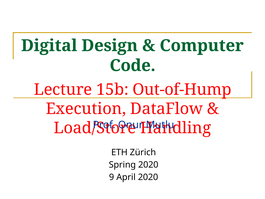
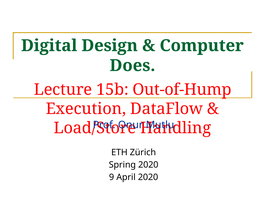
Code: Code -> Does (132, 65)
